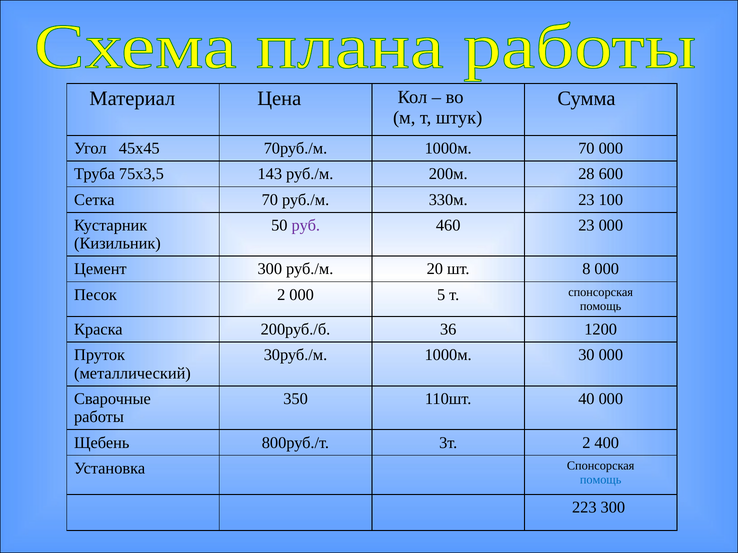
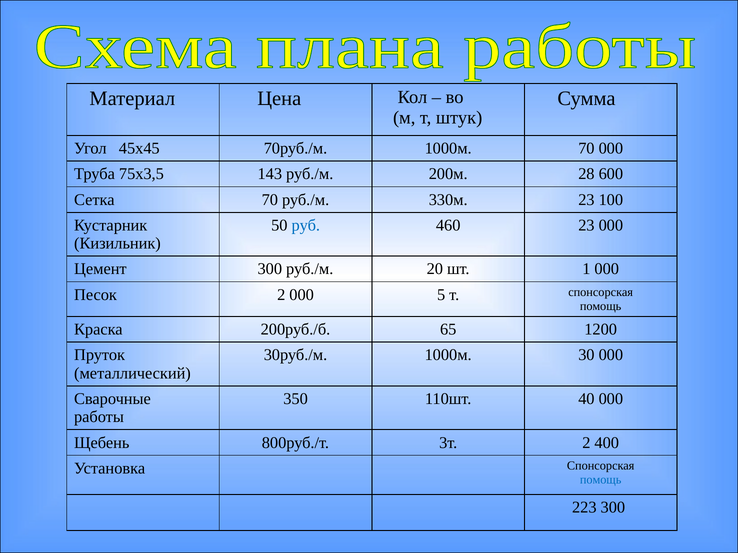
руб colour: purple -> blue (306, 225)
8: 8 -> 1 (586, 269)
36: 36 -> 65 (448, 330)
